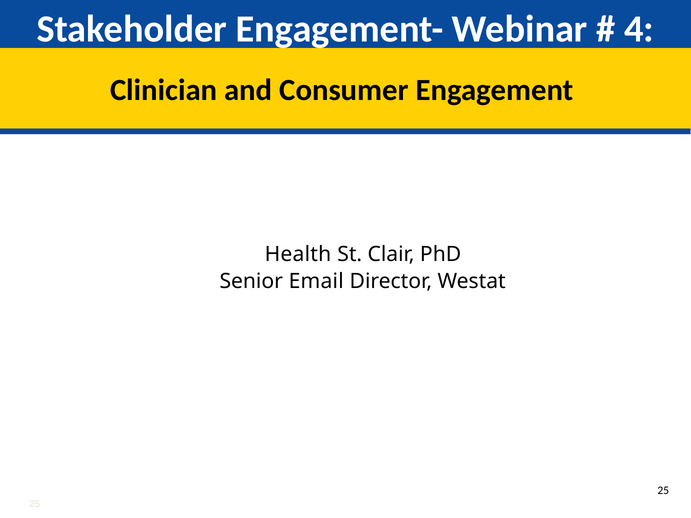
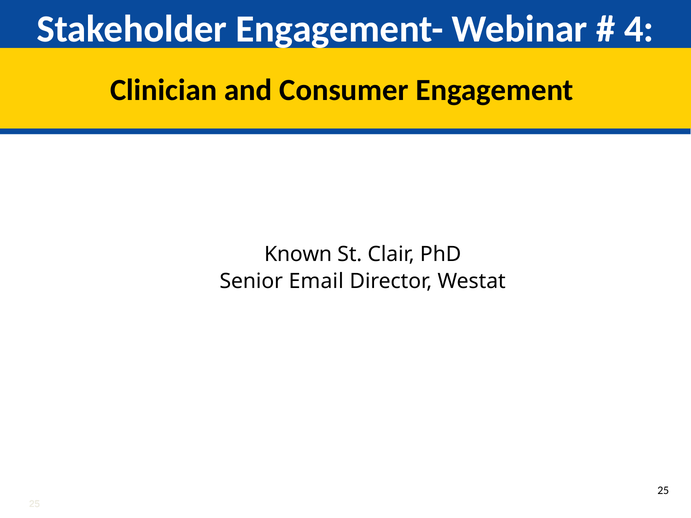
Health: Health -> Known (298, 255)
